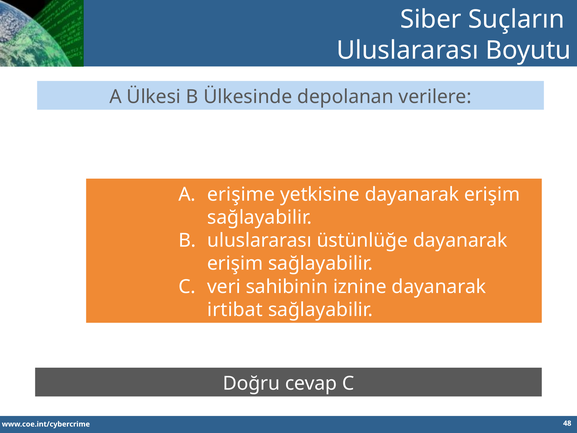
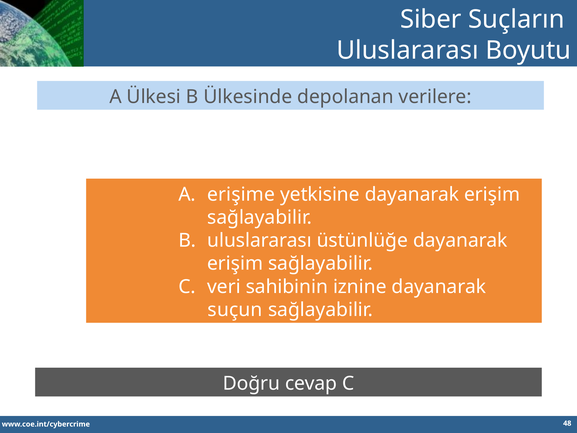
irtibat: irtibat -> suçun (235, 310)
